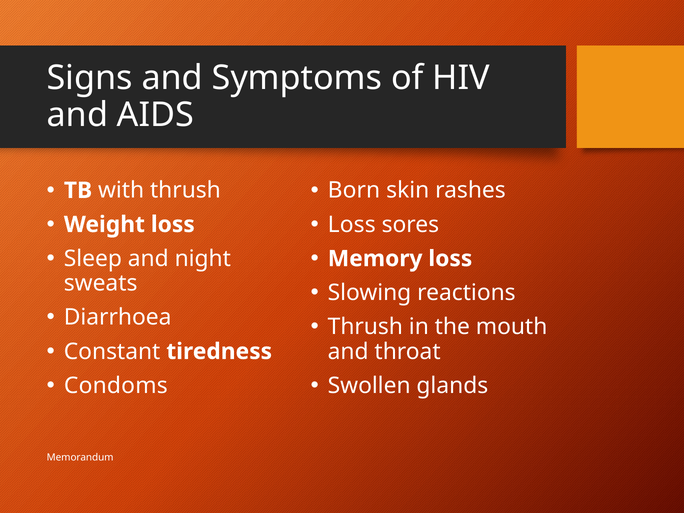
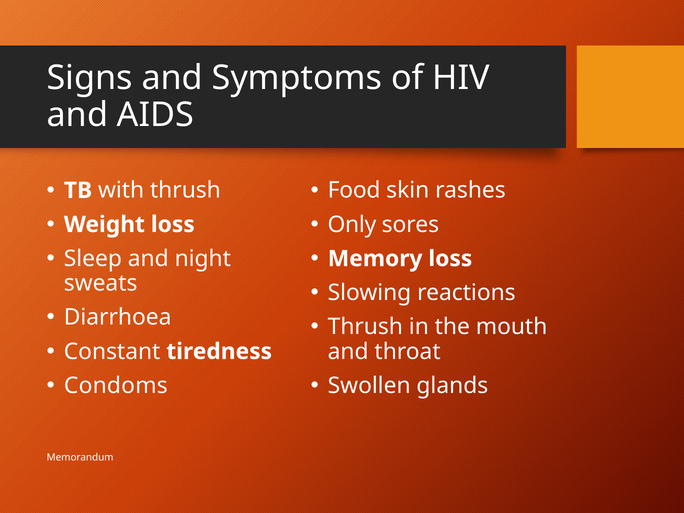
Born: Born -> Food (354, 190)
Loss: Loss -> Only (352, 225)
